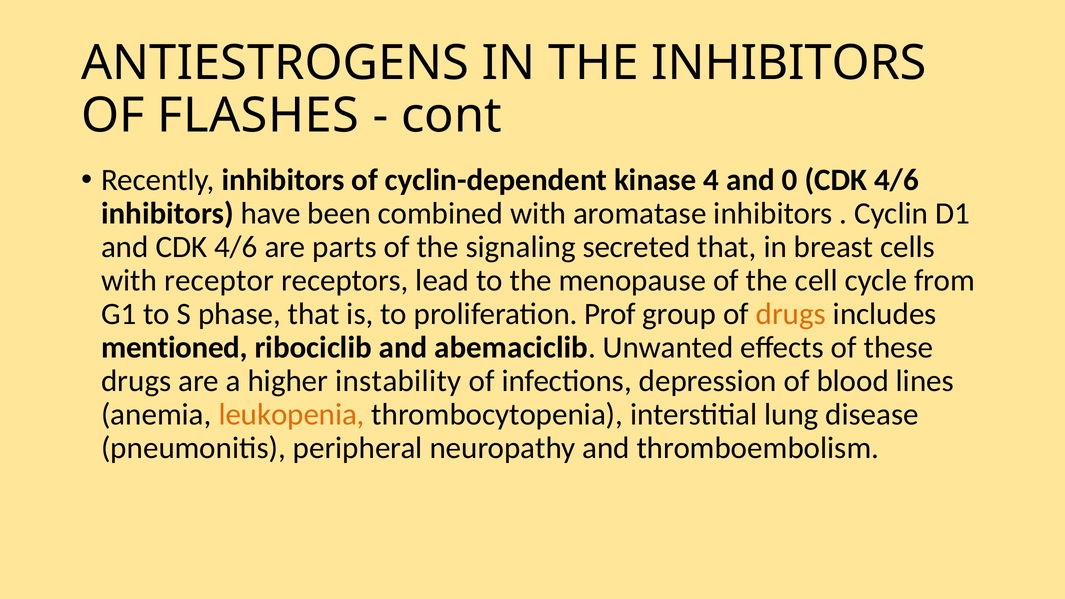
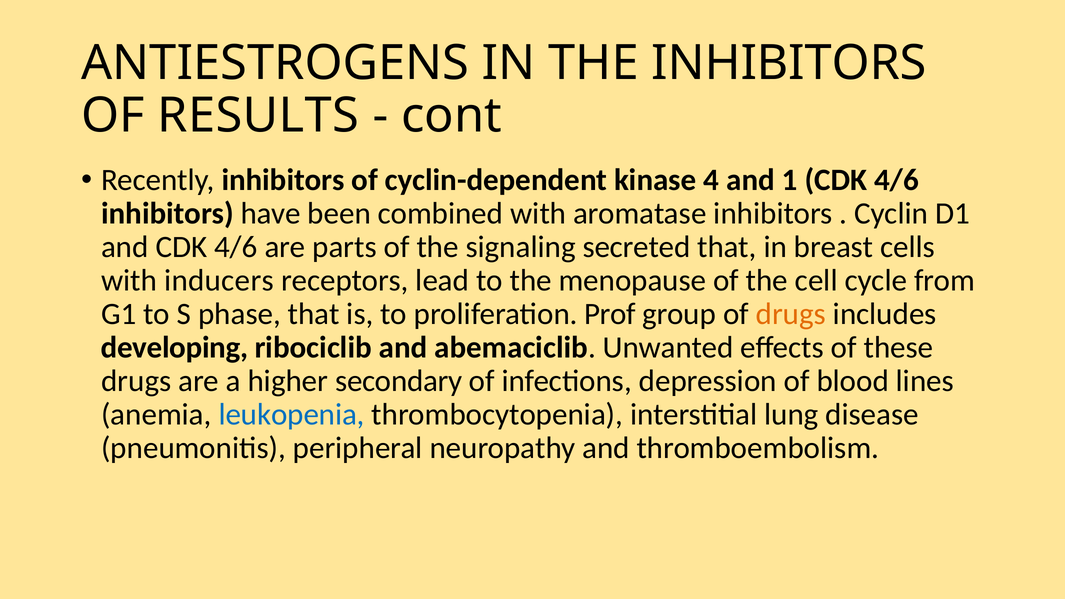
FLASHES: FLASHES -> RESULTS (258, 116)
0: 0 -> 1 (790, 180)
receptor: receptor -> inducers (219, 280)
mentioned: mentioned -> developing (174, 347)
instability: instability -> secondary (399, 381)
leukopenia colour: orange -> blue (292, 414)
